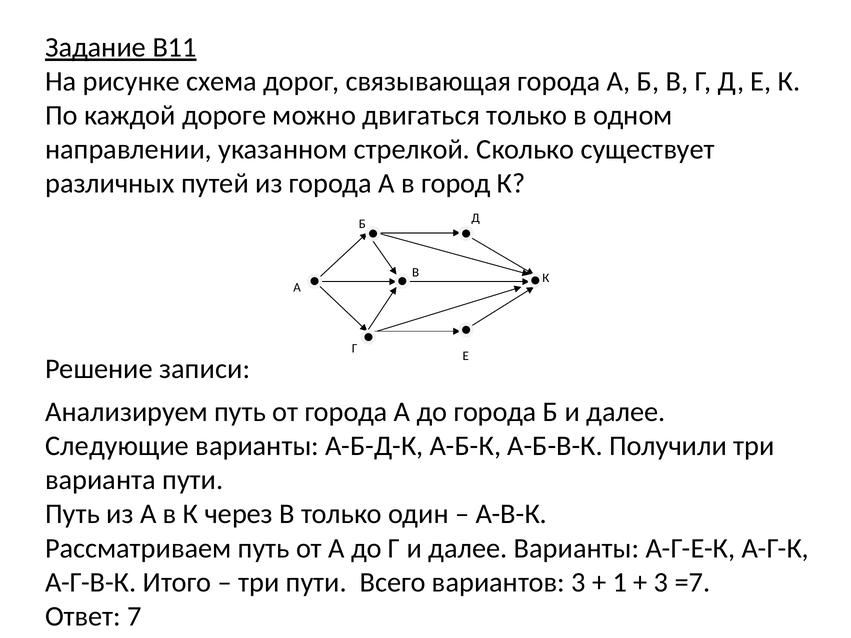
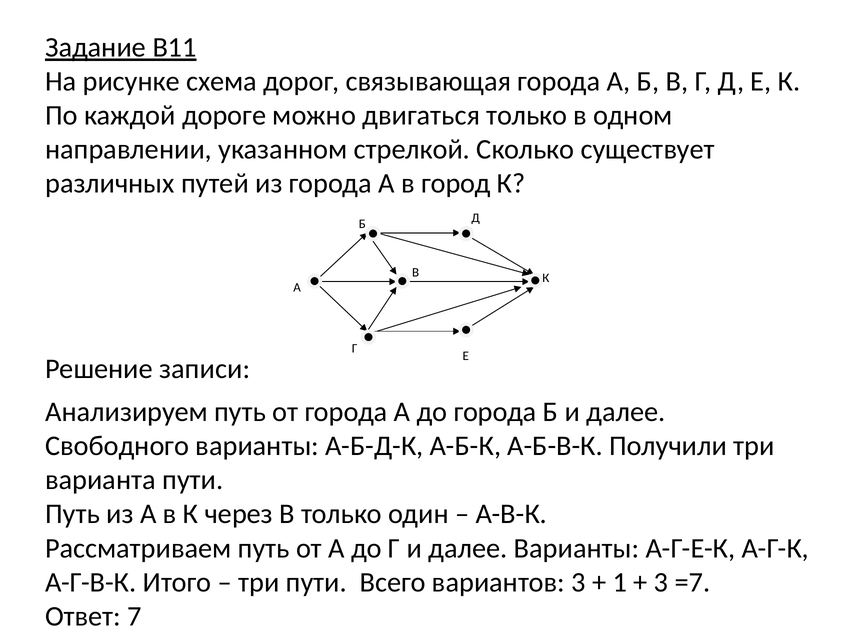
Следующие: Следующие -> Свободного (117, 446)
